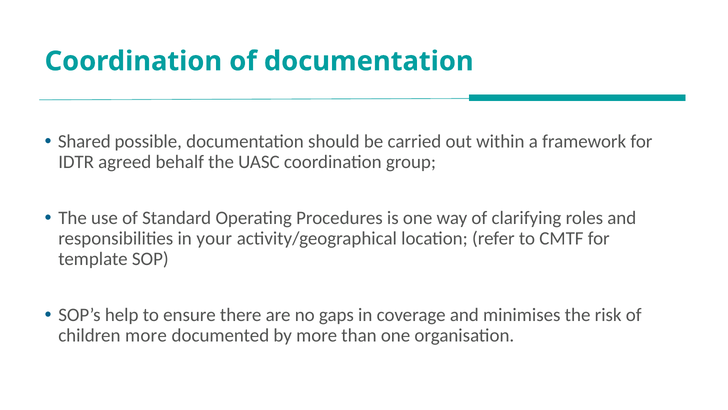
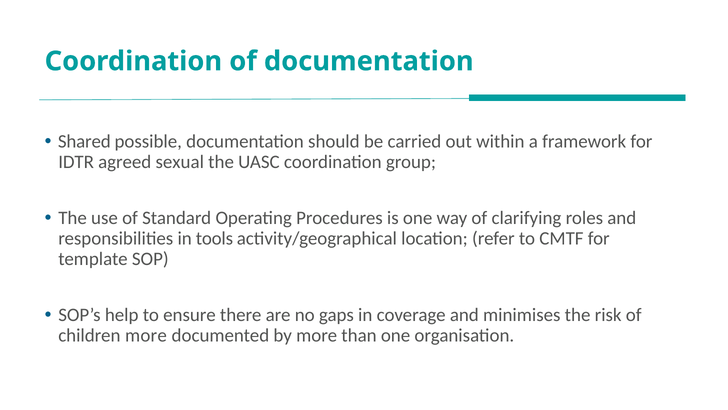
behalf: behalf -> sexual (180, 162)
your: your -> tools (214, 238)
